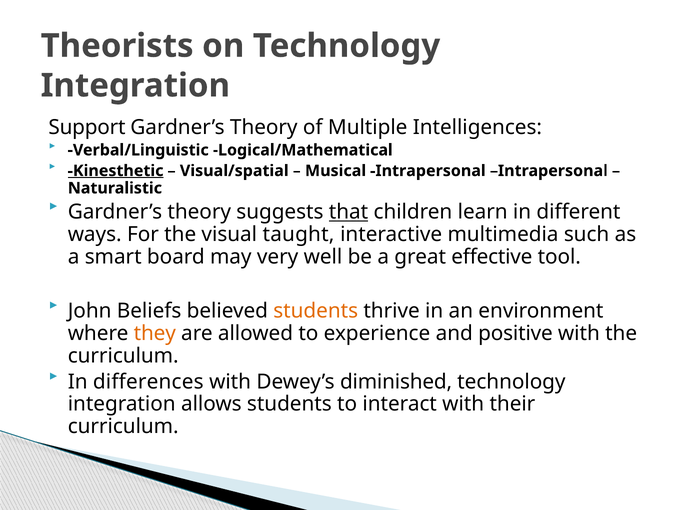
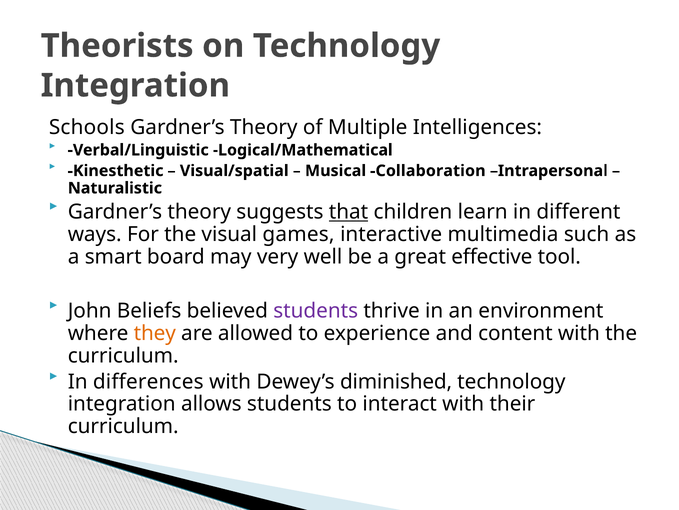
Support: Support -> Schools (87, 127)
Kinesthetic underline: present -> none (116, 171)
Musical Intrapersonal: Intrapersonal -> Collaboration (428, 171)
taught: taught -> games (298, 234)
students colour: orange -> purple (316, 311)
positive: positive -> content (515, 333)
